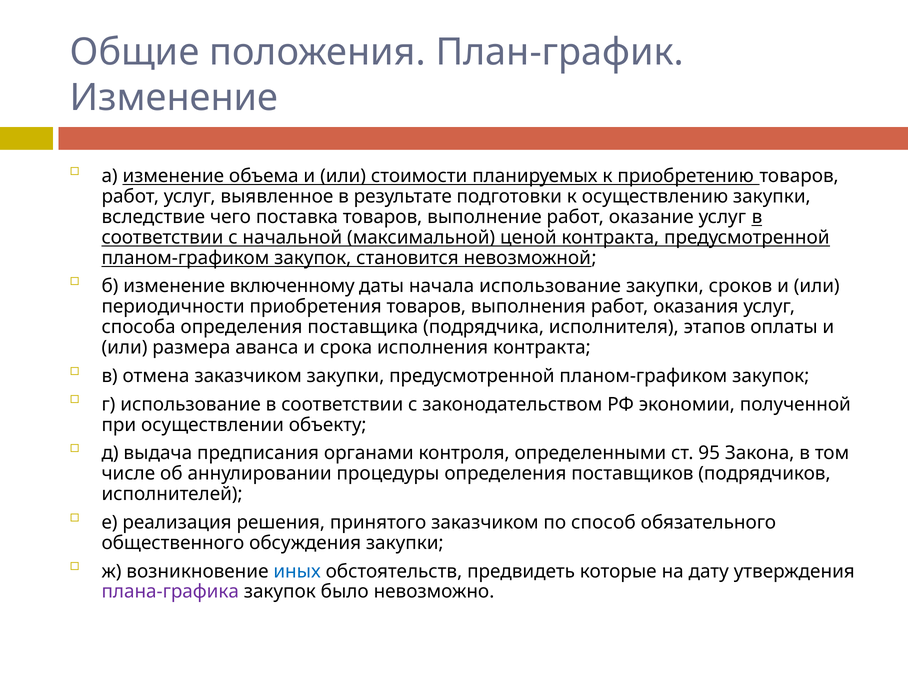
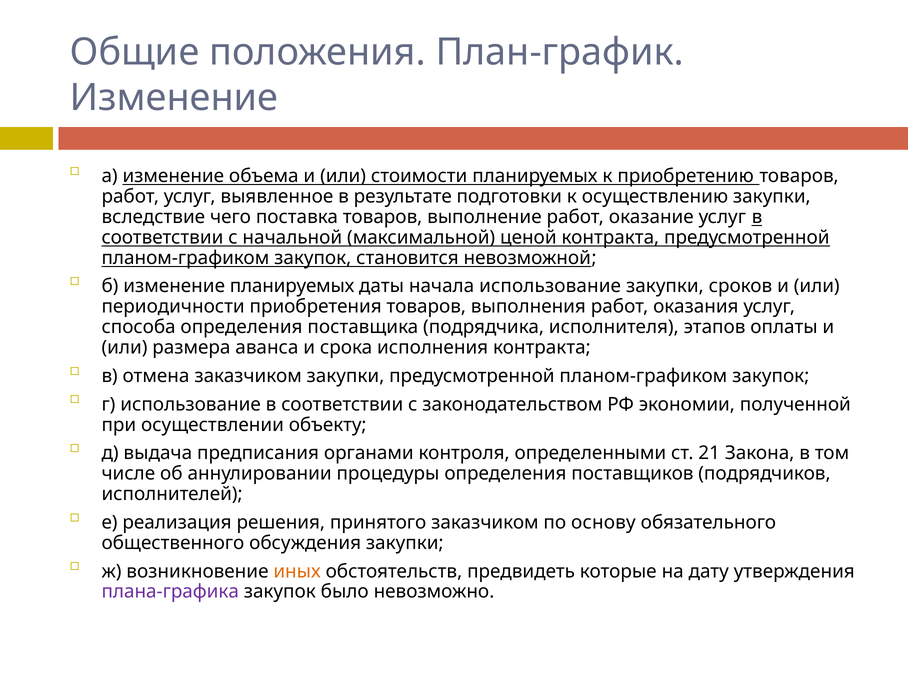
изменение включенному: включенному -> планируемых (292, 286)
95: 95 -> 21 (709, 453)
способ: способ -> основу (603, 522)
иных colour: blue -> orange (297, 571)
